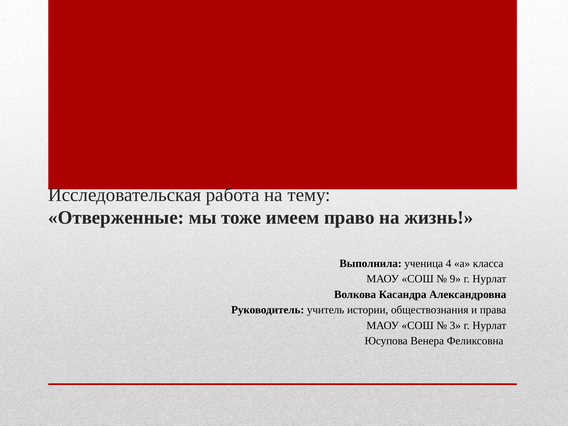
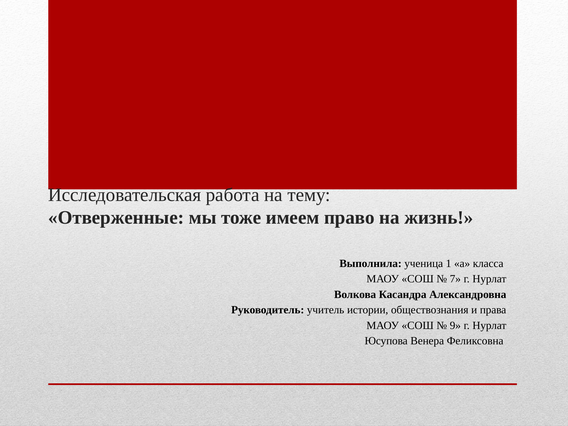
4: 4 -> 1 (449, 264)
9: 9 -> 7 (455, 279)
3: 3 -> 9 (455, 326)
